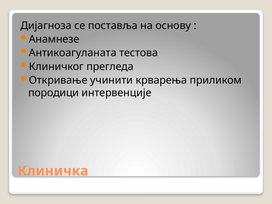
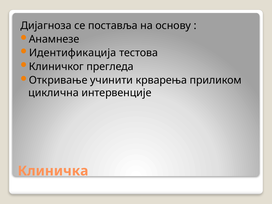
Антикоагуланата: Антикоагуланата -> Идентификација (73, 53)
породици: породици -> циклична (54, 93)
